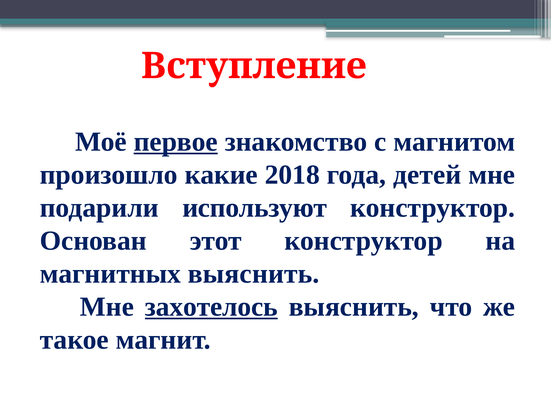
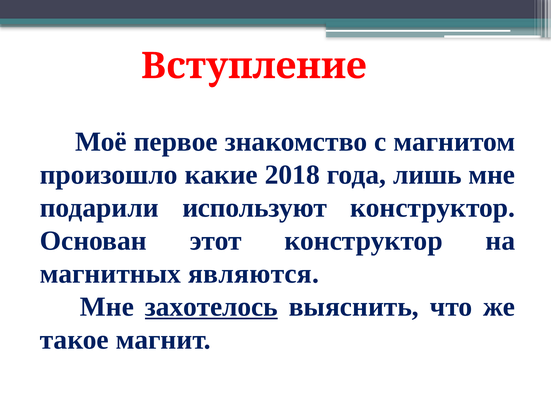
первое underline: present -> none (176, 142)
детей: детей -> лишь (427, 175)
магнитных выяснить: выяснить -> являются (254, 274)
